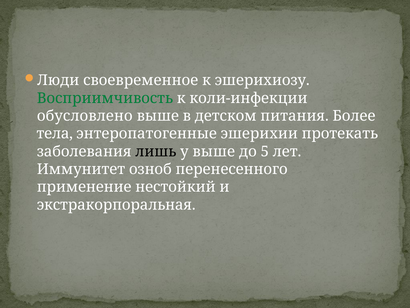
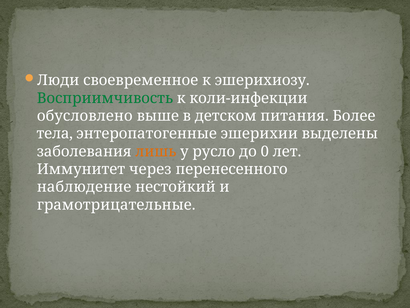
протекать: протекать -> выделены (340, 134)
лишь colour: black -> orange (156, 151)
у выше: выше -> русло (214, 151)
5: 5 -> 0 (265, 151)
озноб: озноб -> через (150, 169)
применение: применение -> наблюдение (84, 187)
экстракорпоральная: экстракорпоральная -> грамотрицательные (116, 205)
